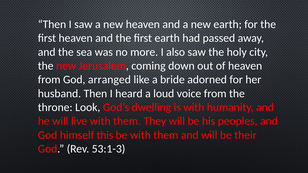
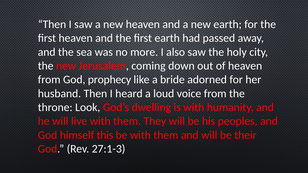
arranged: arranged -> prophecy (110, 80)
53:1-3: 53:1-3 -> 27:1-3 (109, 149)
